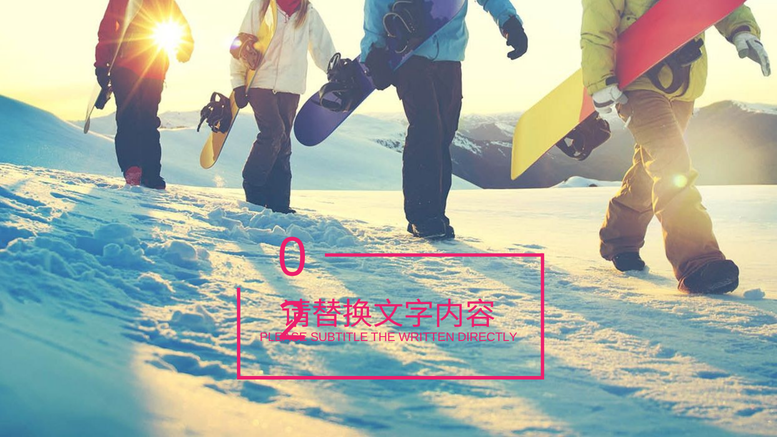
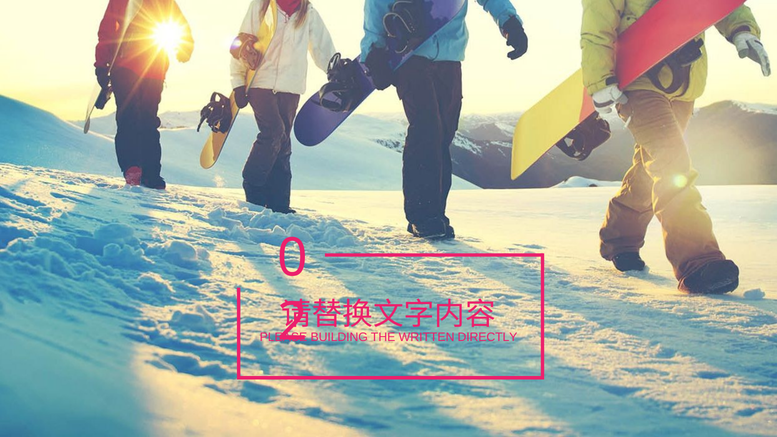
SUBTITLE: SUBTITLE -> BUILDING (339, 337)
